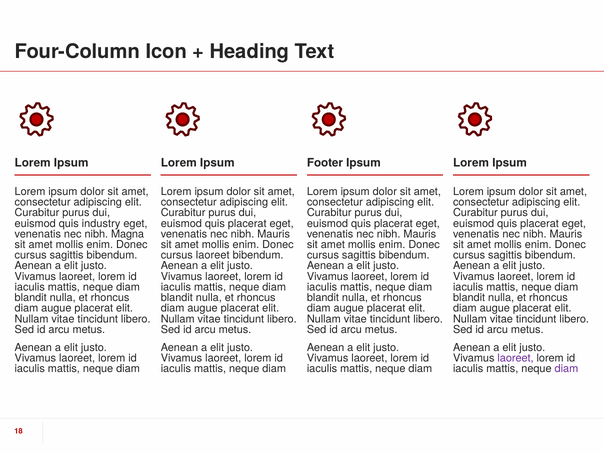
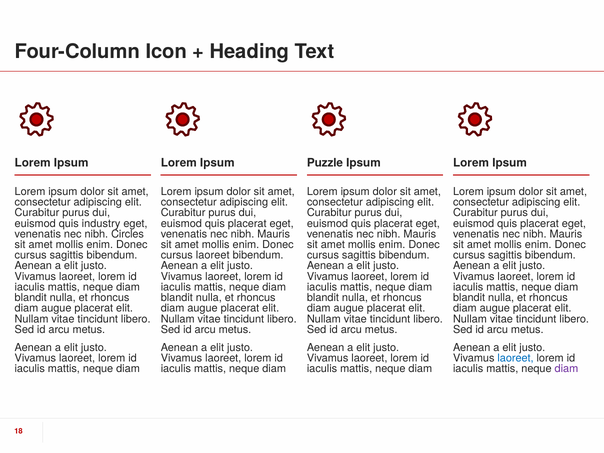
Footer: Footer -> Puzzle (325, 163)
Magna: Magna -> Circles (128, 234)
laoreet colour: purple -> blue (516, 358)
